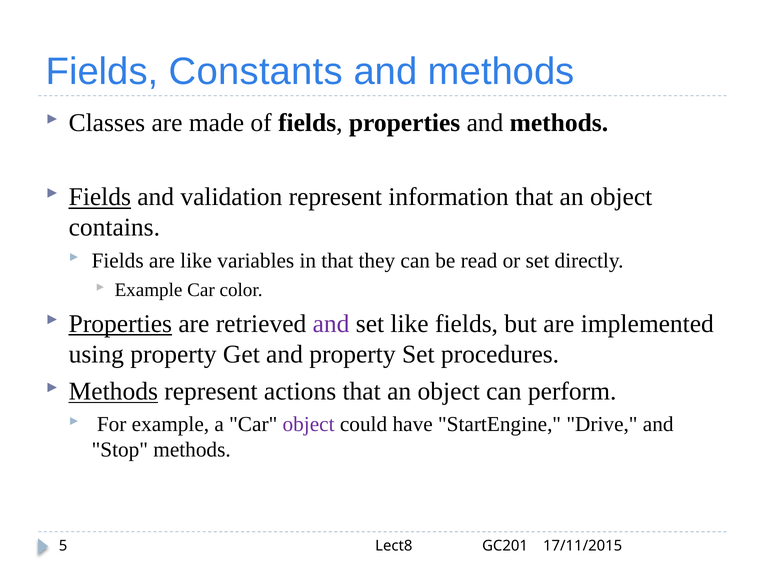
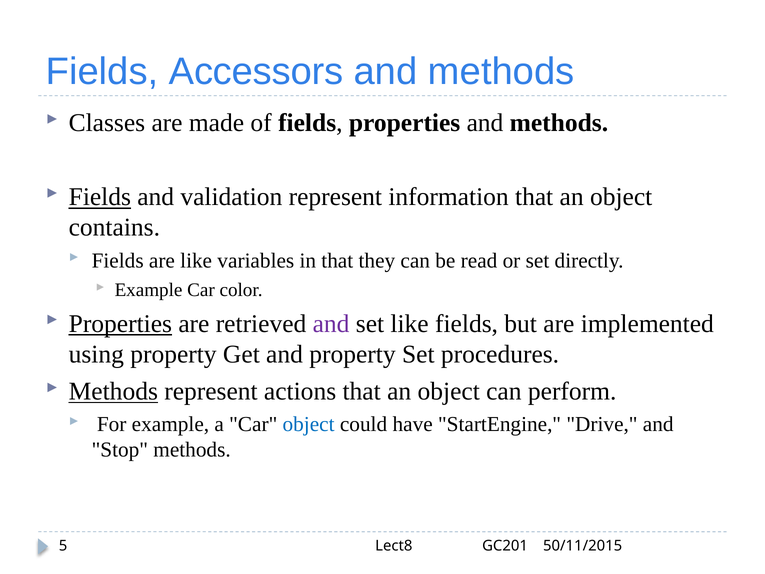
Constants: Constants -> Accessors (256, 72)
object colour: purple -> blue (309, 424)
17/11/2015: 17/11/2015 -> 50/11/2015 (583, 546)
